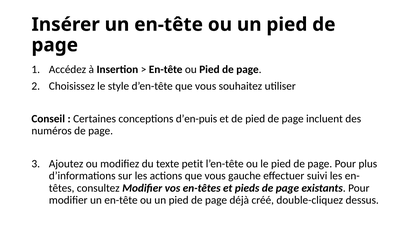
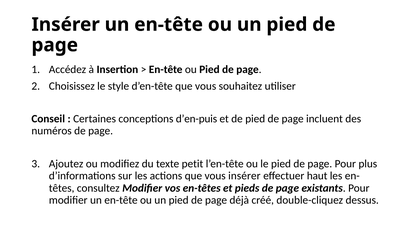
vous gauche: gauche -> insérer (244, 175)
suivi: suivi -> haut (317, 175)
